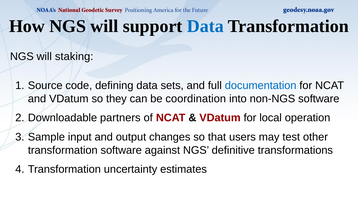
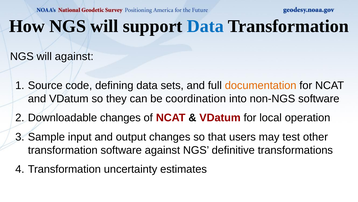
will staking: staking -> against (74, 56)
documentation colour: blue -> orange (261, 85)
Downloadable partners: partners -> changes (120, 117)
